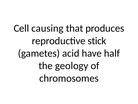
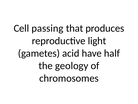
causing: causing -> passing (47, 28)
stick: stick -> light (97, 41)
